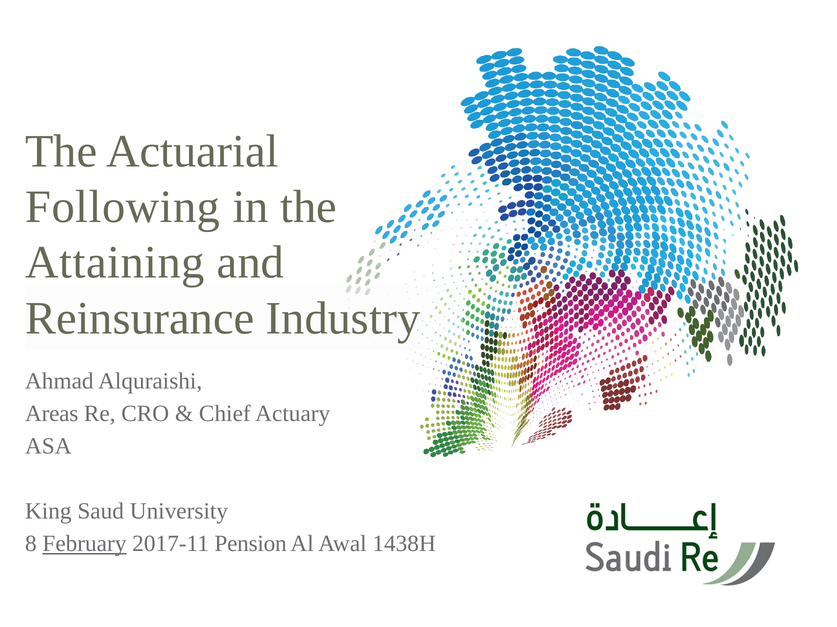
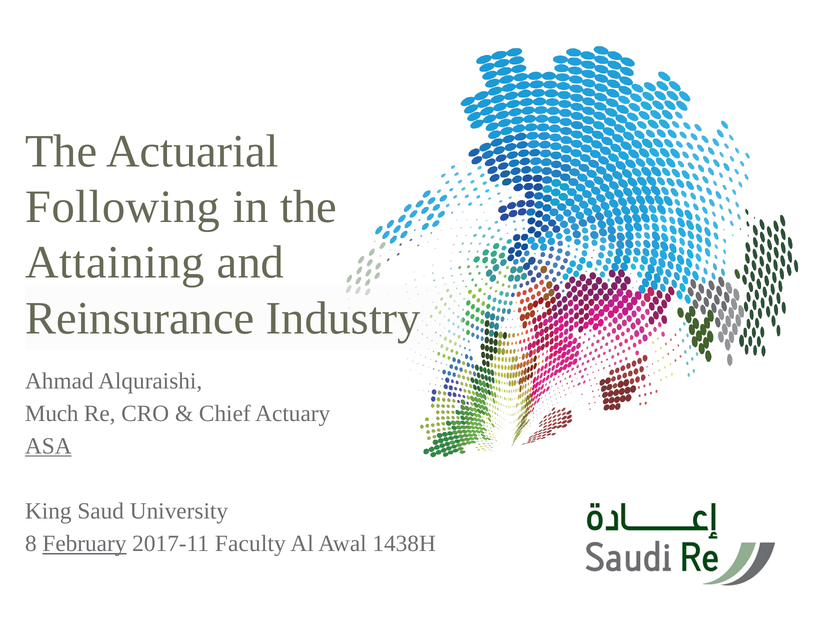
Areas: Areas -> Much (52, 414)
ASA underline: none -> present (48, 447)
Pension: Pension -> Faculty (250, 544)
